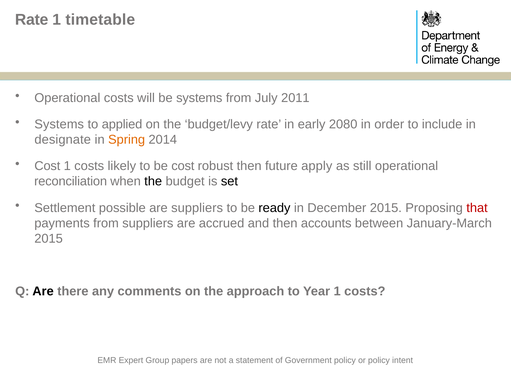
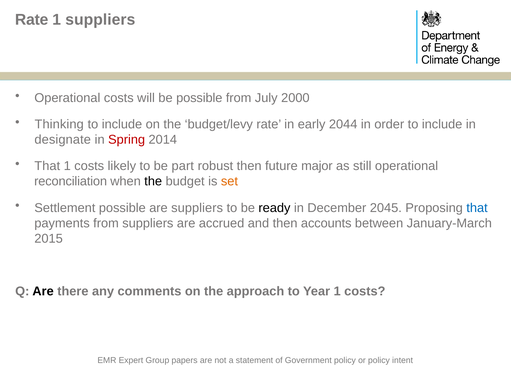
1 timetable: timetable -> suppliers (100, 20)
be systems: systems -> possible (199, 98)
2011: 2011 -> 2000 (295, 98)
Systems: Systems -> Thinking (59, 125)
applied: applied -> include (122, 125)
2080: 2080 -> 2044 (343, 125)
Spring colour: orange -> red (127, 140)
Cost: Cost -> That (47, 166)
be cost: cost -> part (183, 166)
apply: apply -> major (317, 166)
set colour: black -> orange (229, 182)
December 2015: 2015 -> 2045 (386, 208)
that colour: red -> blue (477, 208)
